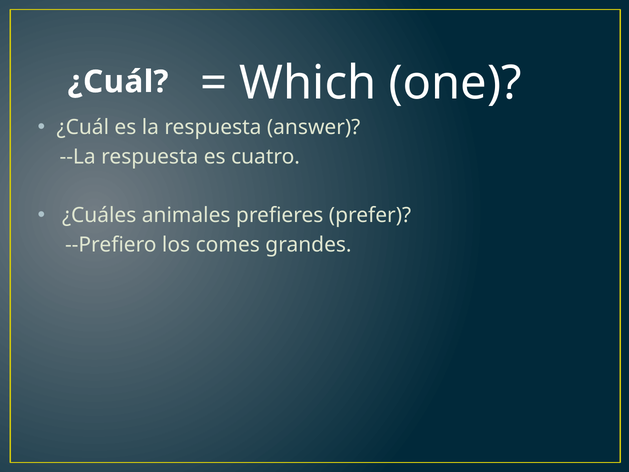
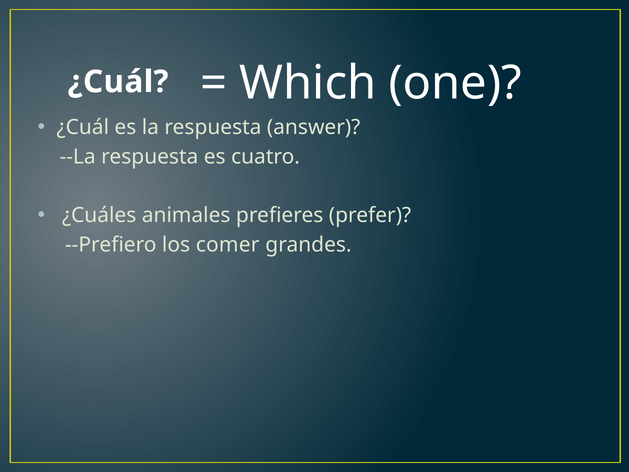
comes: comes -> comer (228, 245)
